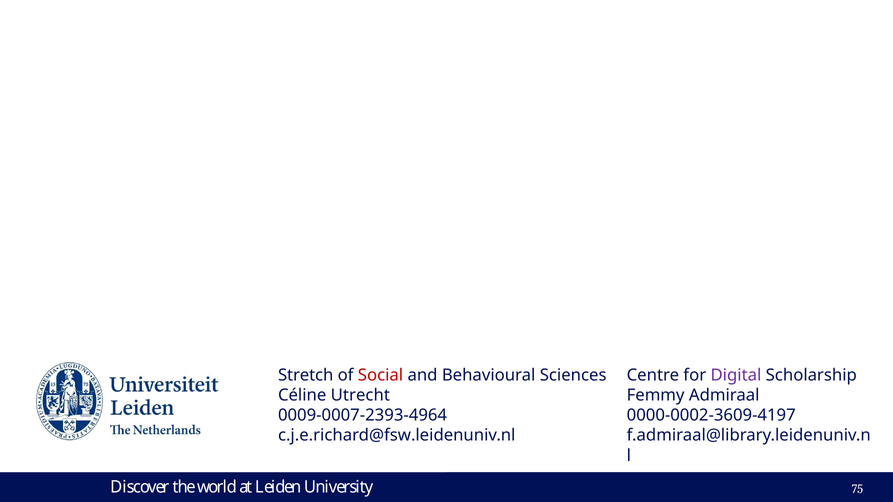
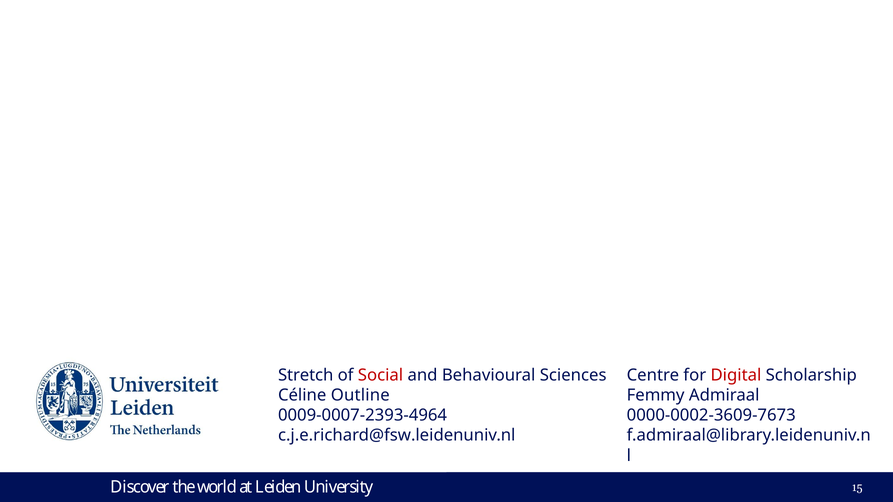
Digital colour: purple -> red (736, 375)
Utrecht: Utrecht -> Outline (360, 395)
0000-0002-3609-4197: 0000-0002-3609-4197 -> 0000-0002-3609-7673 (711, 415)
75: 75 -> 15 (857, 488)
